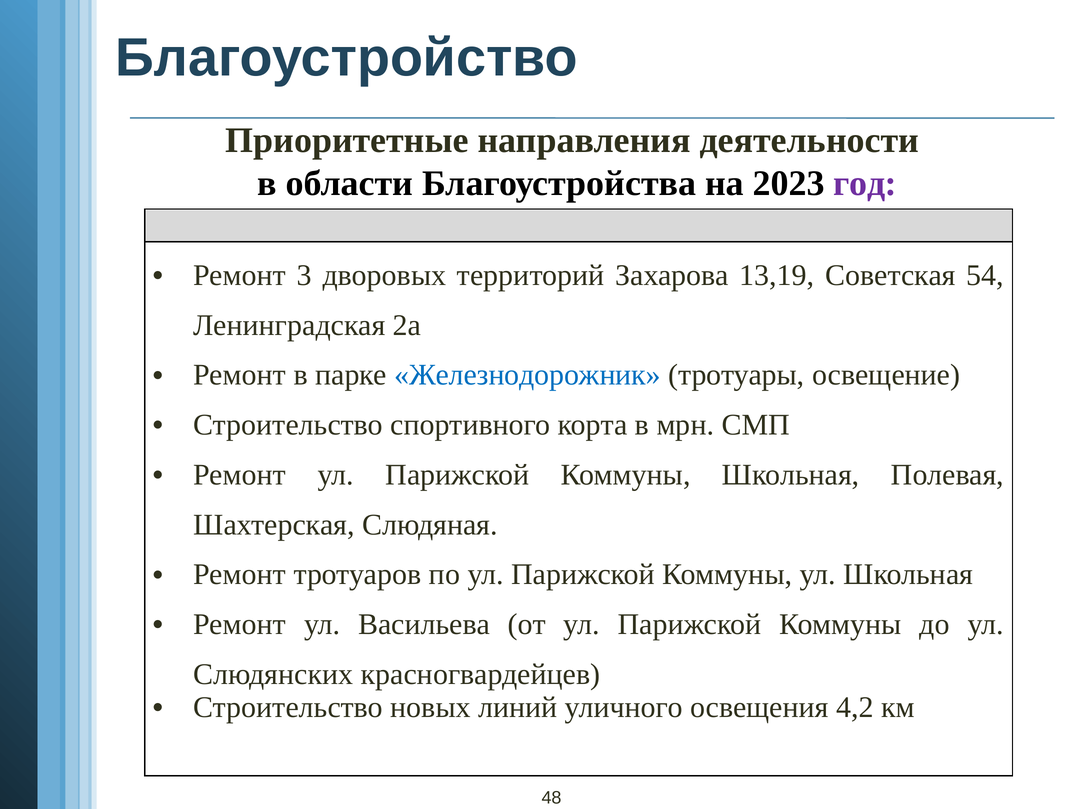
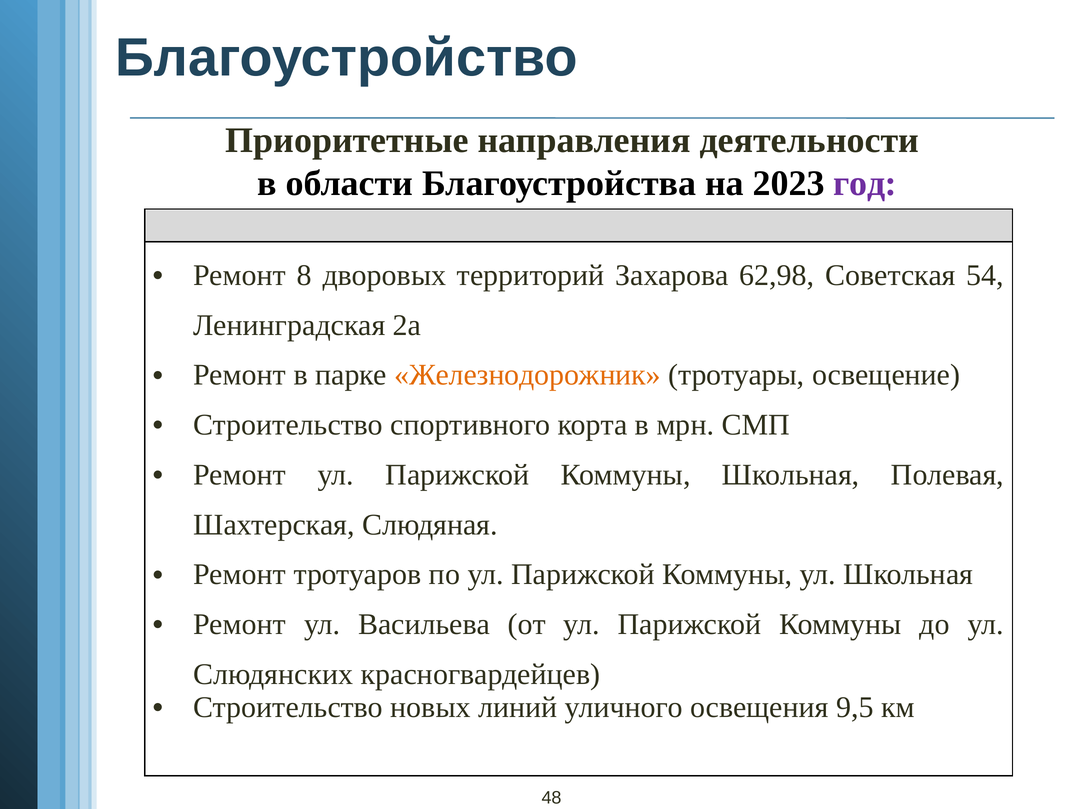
3: 3 -> 8 (304, 275)
13,19: 13,19 -> 62,98 (777, 275)
Железнодорожник colour: blue -> orange (527, 375)
4,2: 4,2 -> 9,5 (855, 708)
